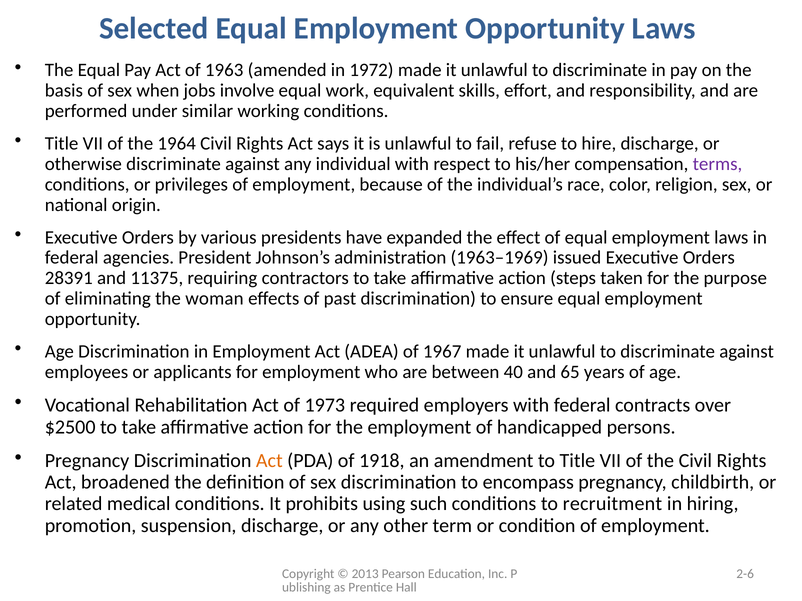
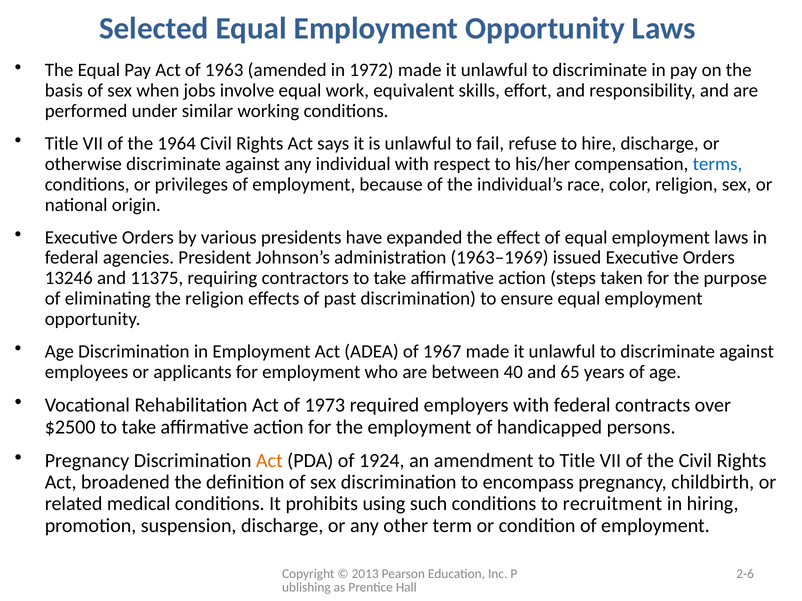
terms colour: purple -> blue (717, 164)
28391: 28391 -> 13246 (69, 278)
the woman: woman -> religion (214, 299)
1918: 1918 -> 1924 (382, 461)
